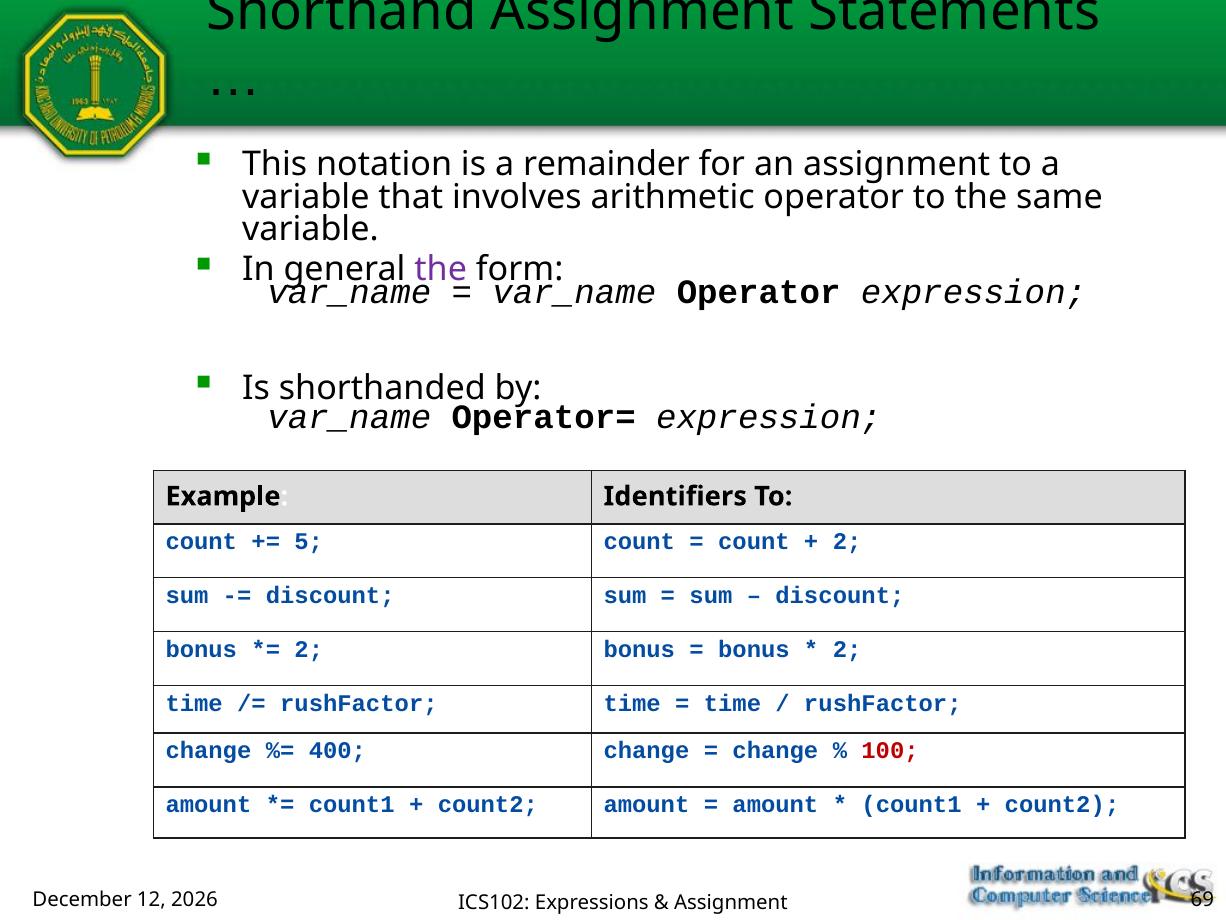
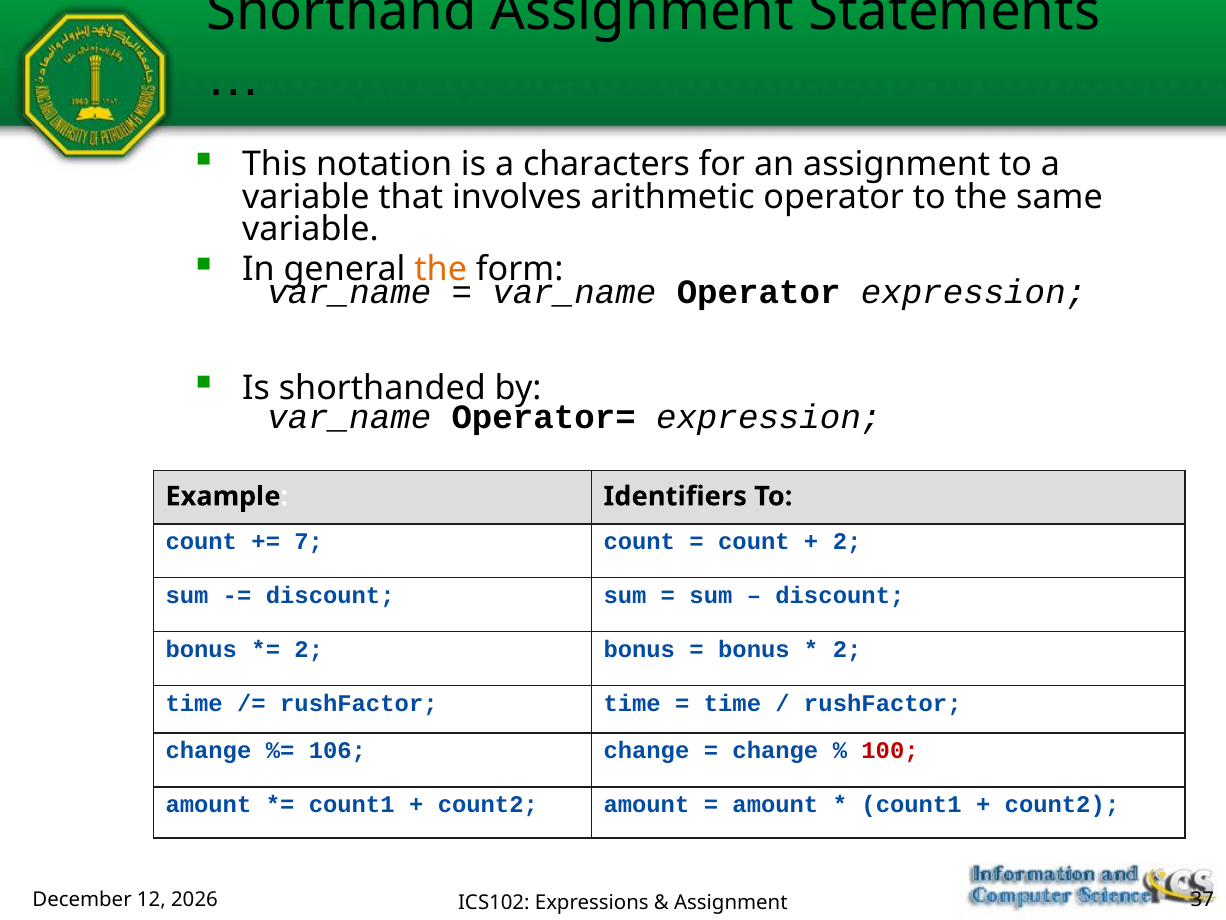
remainder: remainder -> characters (606, 164)
the colour: purple -> orange (441, 269)
5: 5 -> 7 (309, 542)
400: 400 -> 106 (337, 751)
69: 69 -> 37 (1202, 899)
